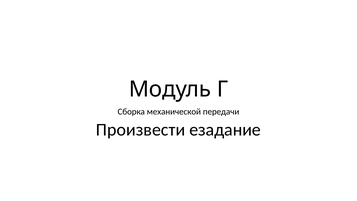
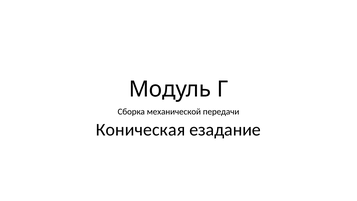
Произвести: Произвести -> Коническая (141, 130)
